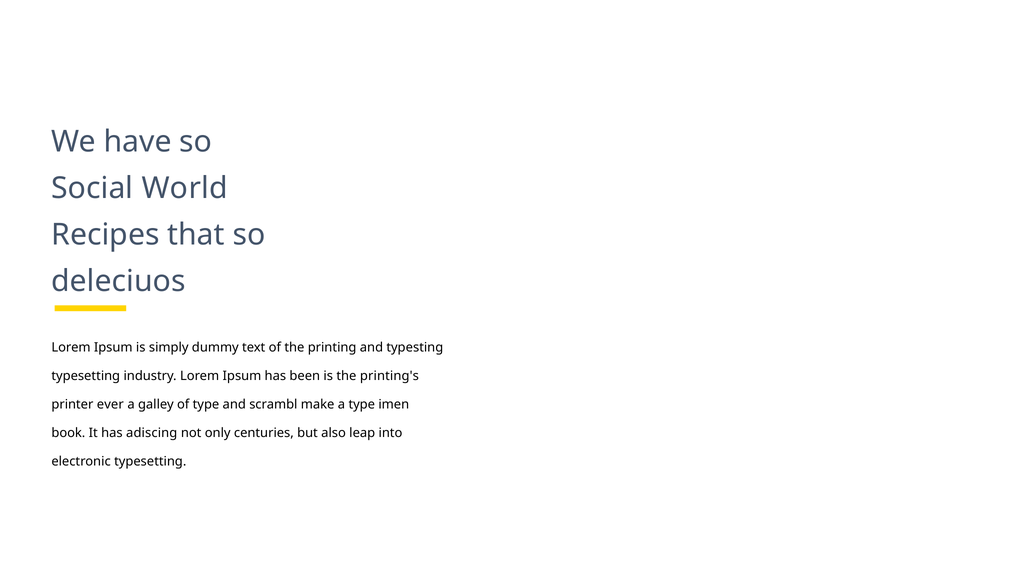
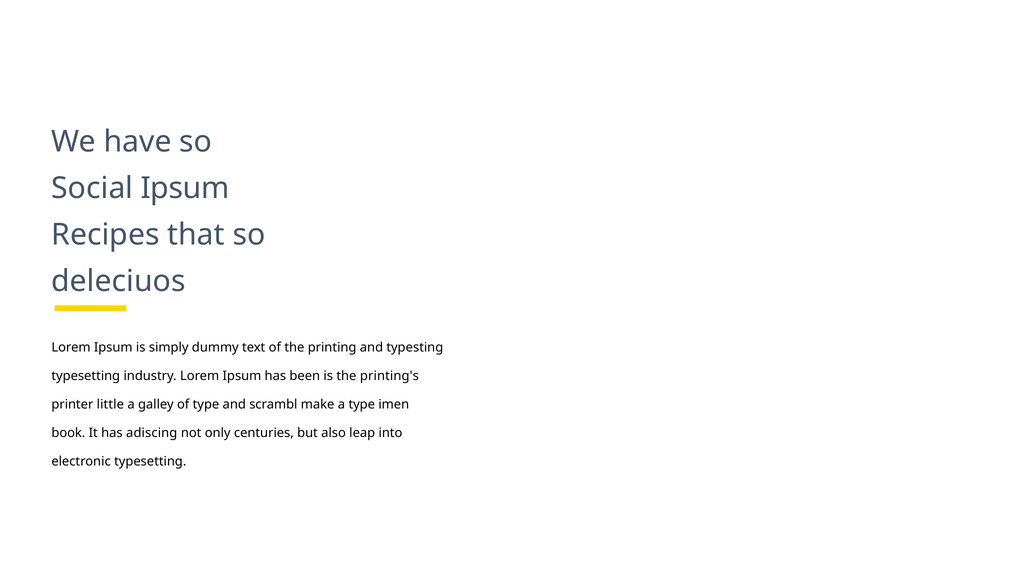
Social World: World -> Ipsum (185, 188)
ever: ever -> little (110, 404)
